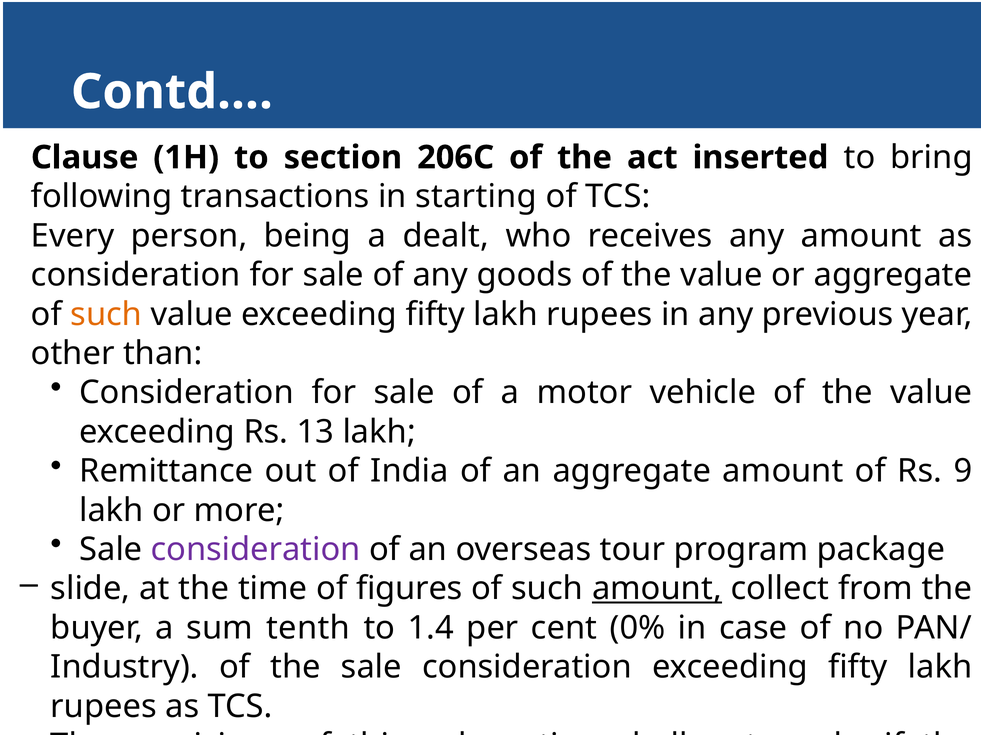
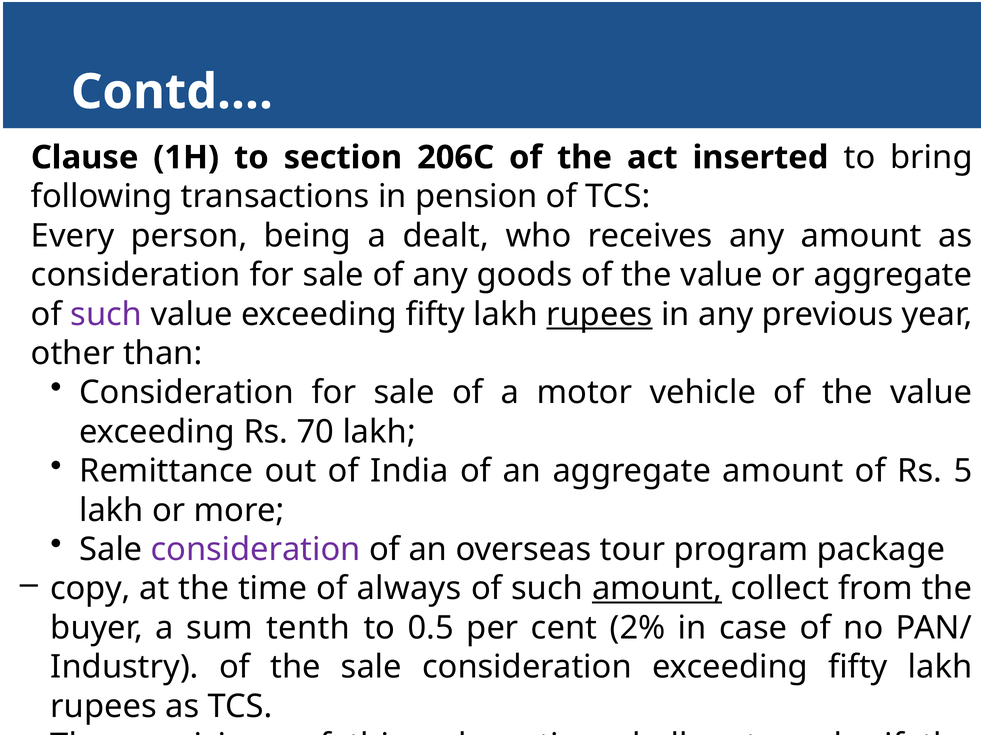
starting: starting -> pension (476, 197)
such colour: orange -> purple (106, 315)
rupees underline: none -> present (599, 315)
13: 13 -> 70 (315, 432)
9: 9 -> 5 (963, 472)
slide: slide -> copy (90, 589)
figures: figures -> always (409, 589)
1.4: 1.4 -> 0.5 (431, 629)
0%: 0% -> 2% (638, 629)
